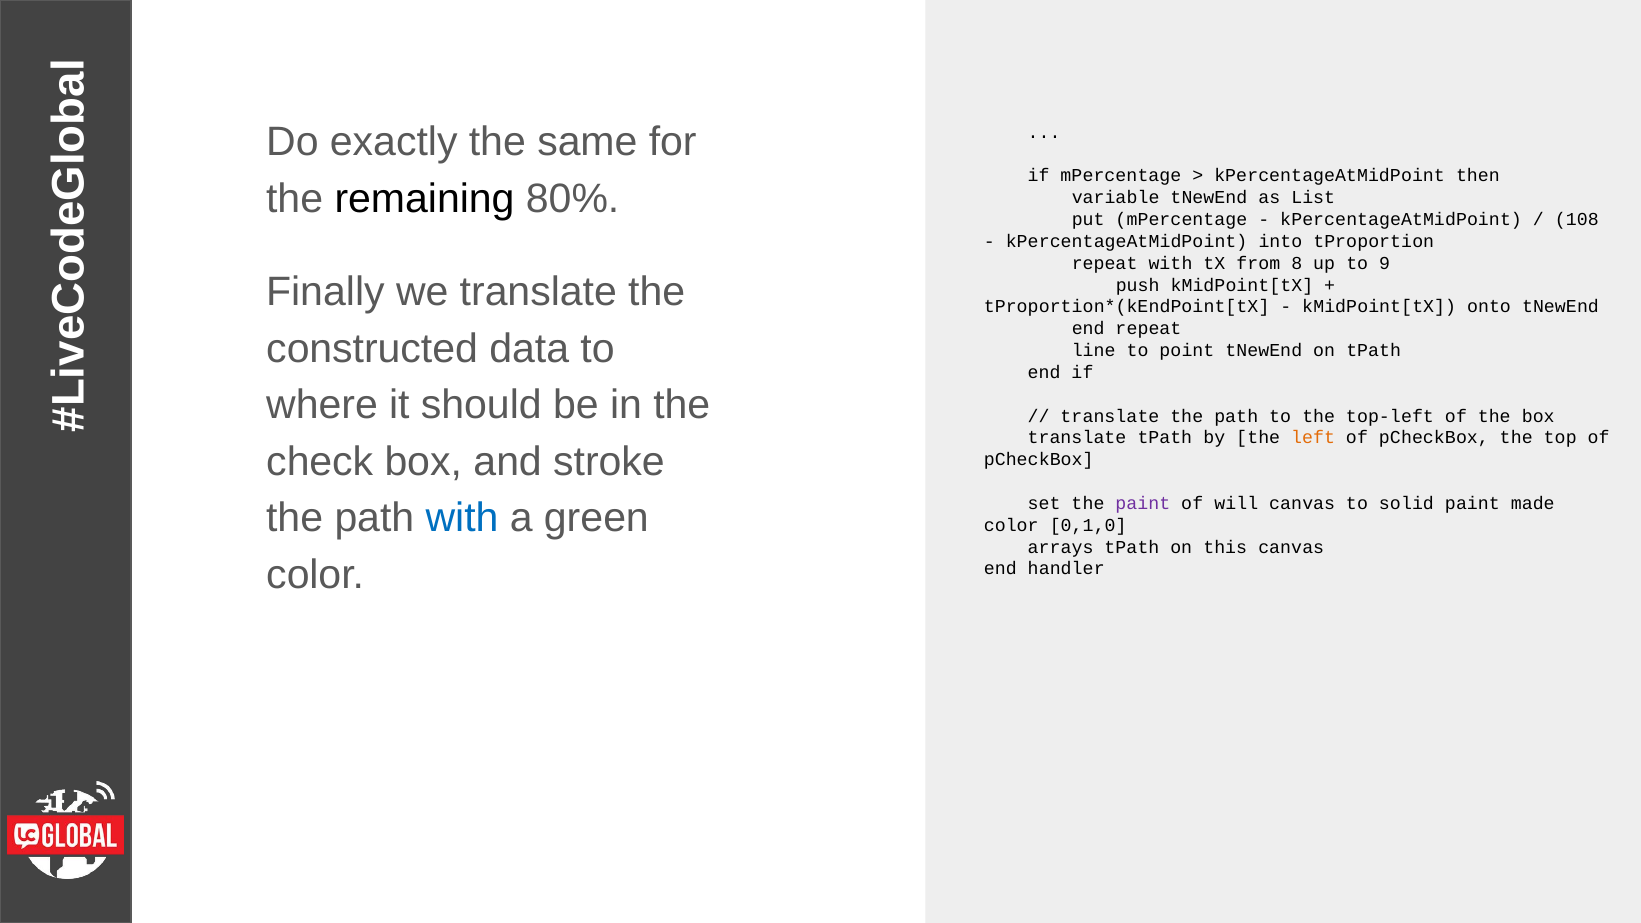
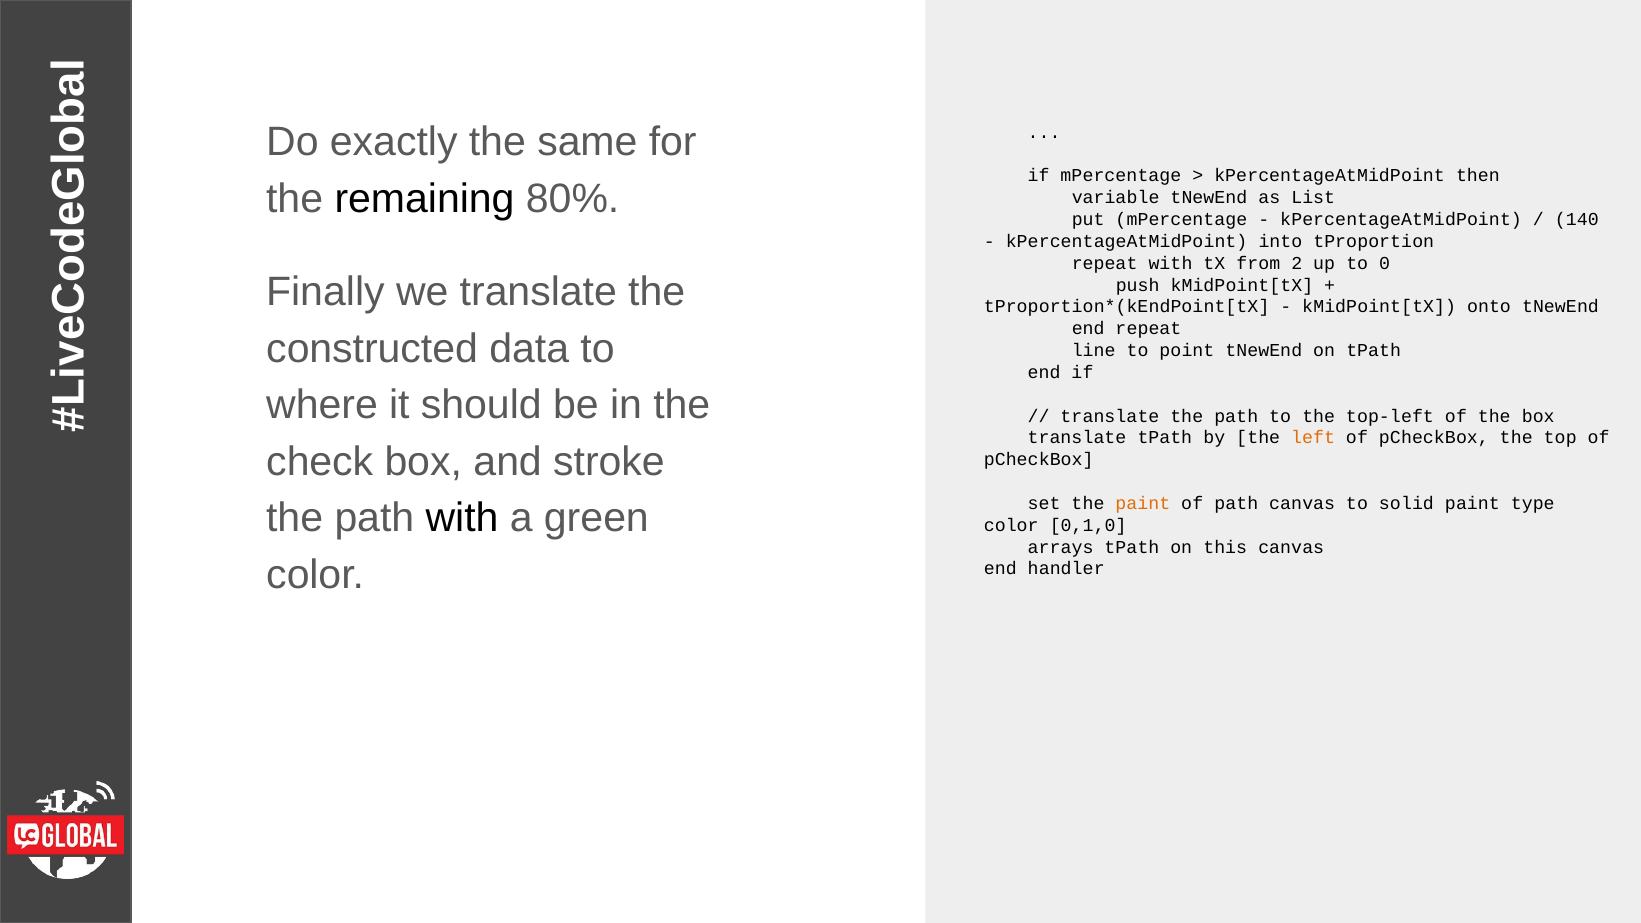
108: 108 -> 140 (1577, 220)
8: 8 -> 2 (1297, 263)
9: 9 -> 0 (1385, 263)
paint colour: purple -> orange (1143, 503)
of will: will -> path (1236, 503)
made: made -> type (1533, 503)
with colour: blue -> black (462, 518)
